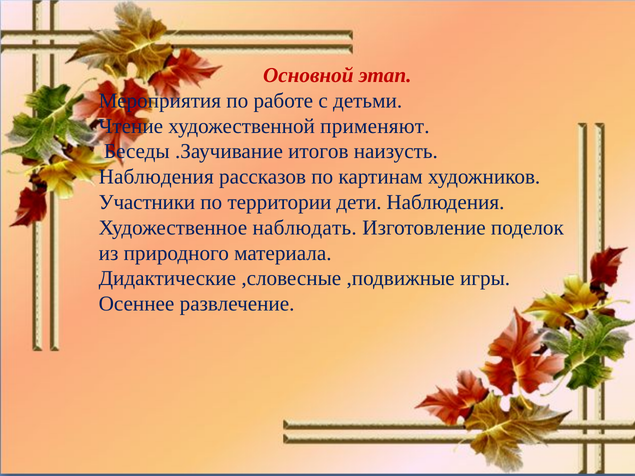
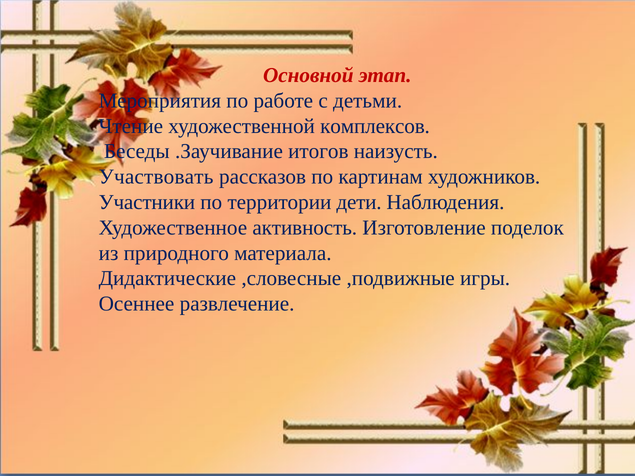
применяют: применяют -> комплексов (375, 126)
Наблюдения: Наблюдения -> Участвовать (156, 177)
наблюдать: наблюдать -> активность (305, 228)
